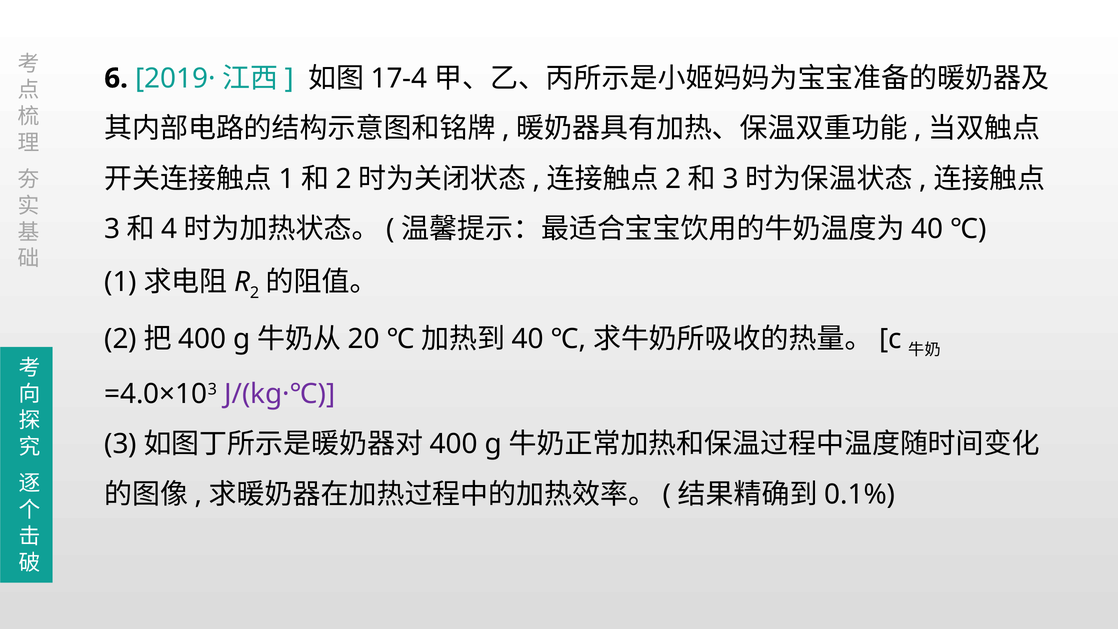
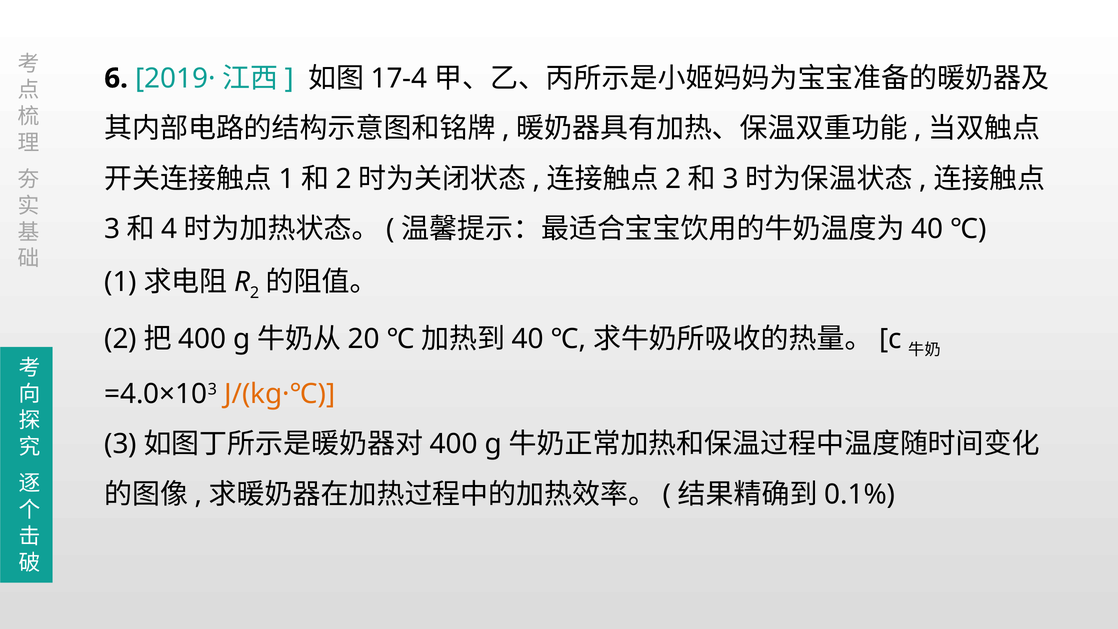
J/(kg·℃ colour: purple -> orange (280, 394)
